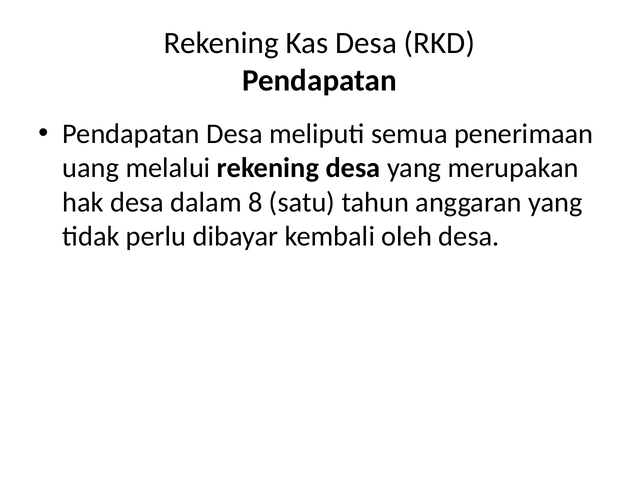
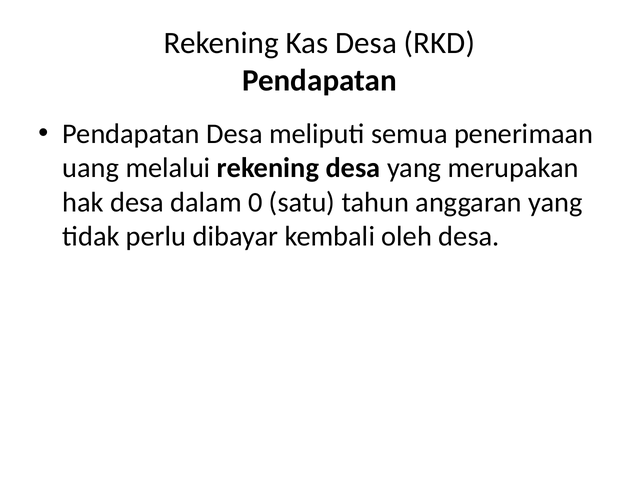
8: 8 -> 0 (255, 202)
